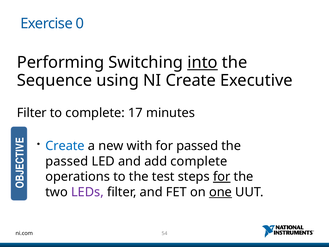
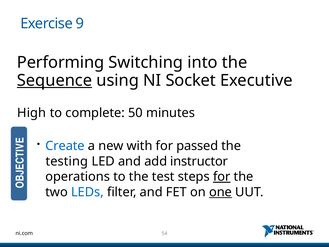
0: 0 -> 9 (80, 24)
into underline: present -> none (202, 62)
Sequence underline: none -> present (55, 80)
NI Create: Create -> Socket (191, 80)
Filter: Filter -> High (32, 113)
17: 17 -> 50 (135, 113)
passed: passed -> testing (67, 161)
add complete: complete -> instructor (199, 161)
LEDs colour: purple -> blue (87, 192)
